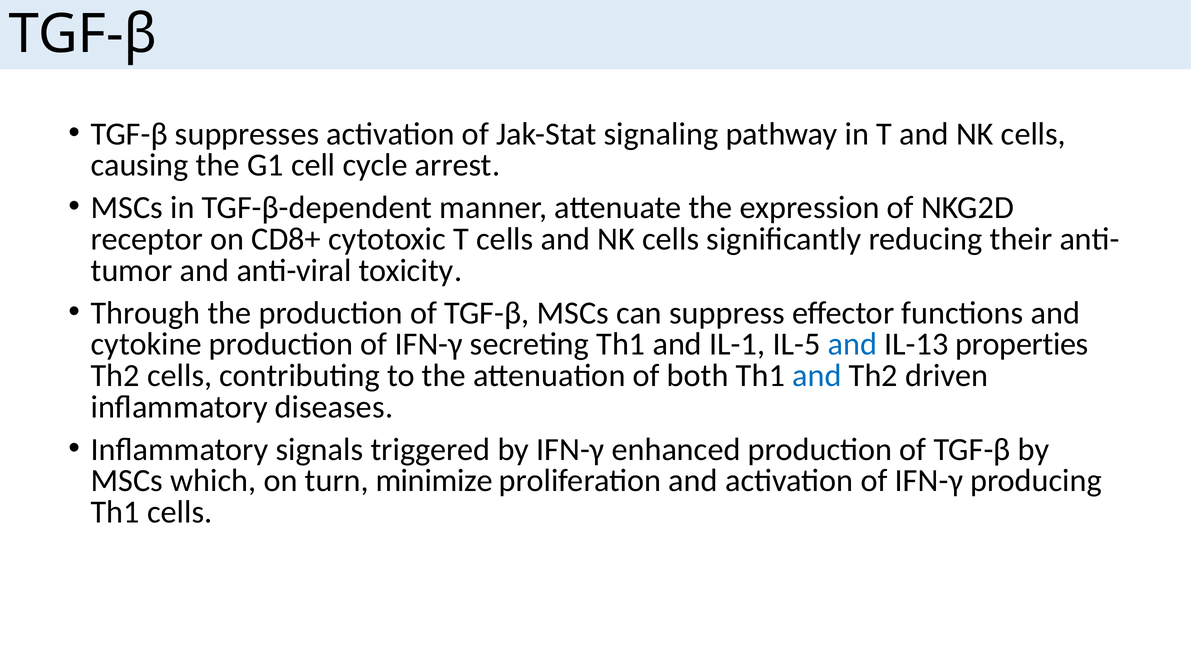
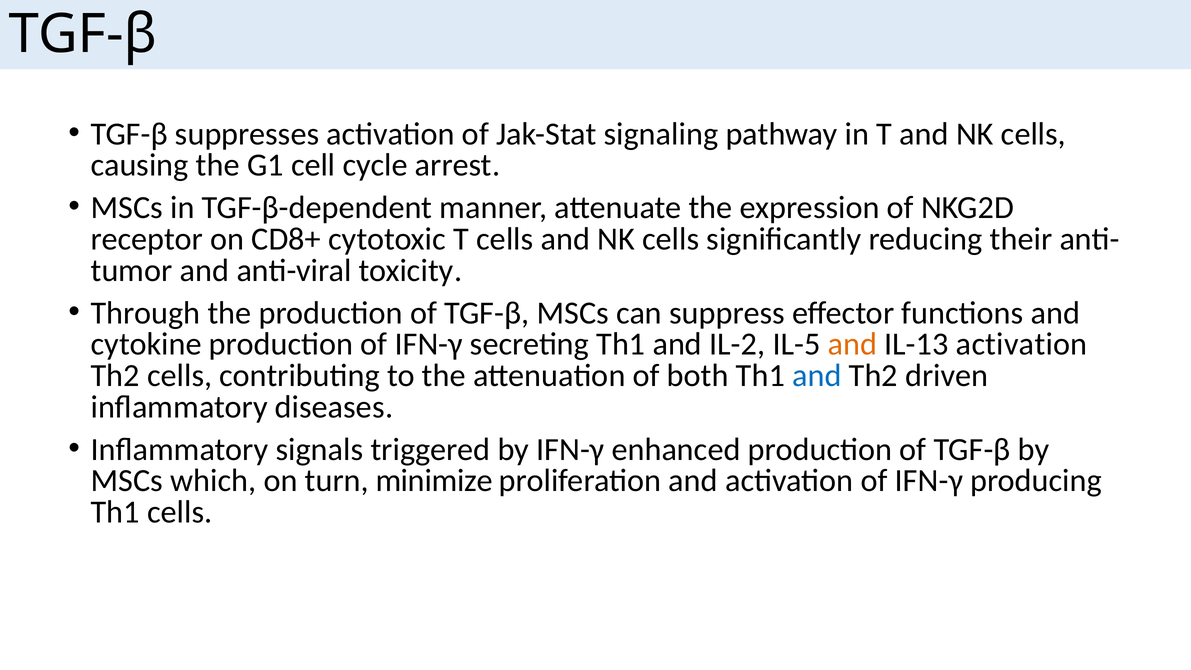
IL-1: IL-1 -> IL-2 (737, 344)
and colour: blue -> orange (852, 344)
IL-13 properties: properties -> activation (1022, 344)
